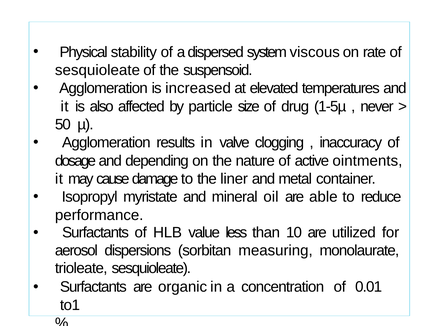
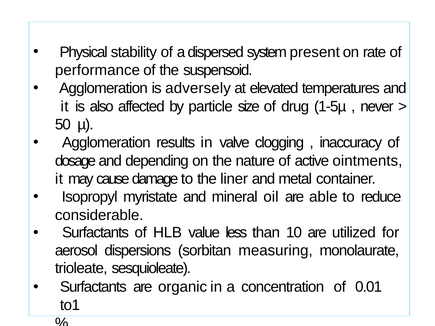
viscous: viscous -> present (315, 52)
sesquioleate: sesquioleate -> performance (97, 70)
increased: increased -> adversely (198, 88)
performance: performance -> considerable (99, 215)
